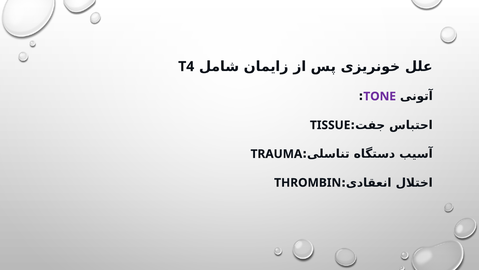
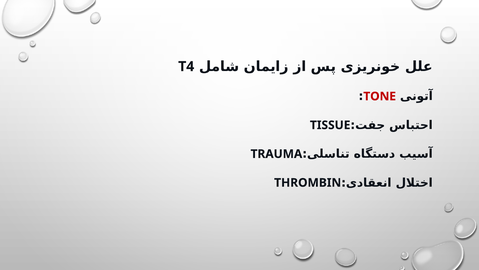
TONE colour: purple -> red (380, 96)
